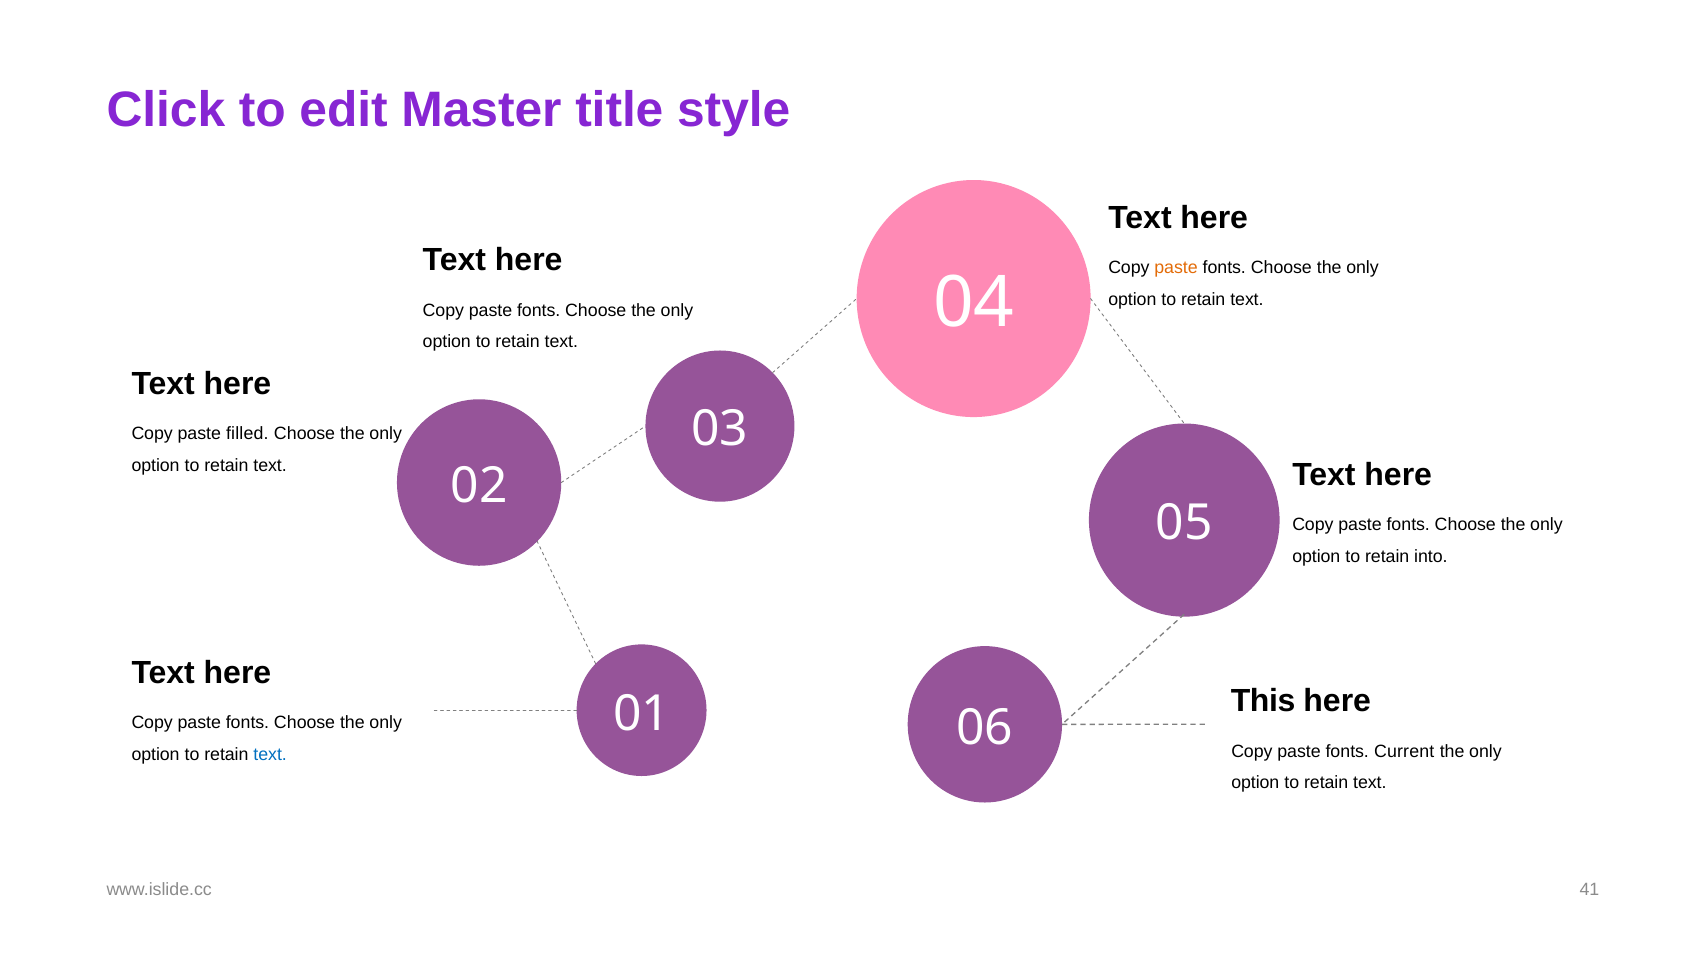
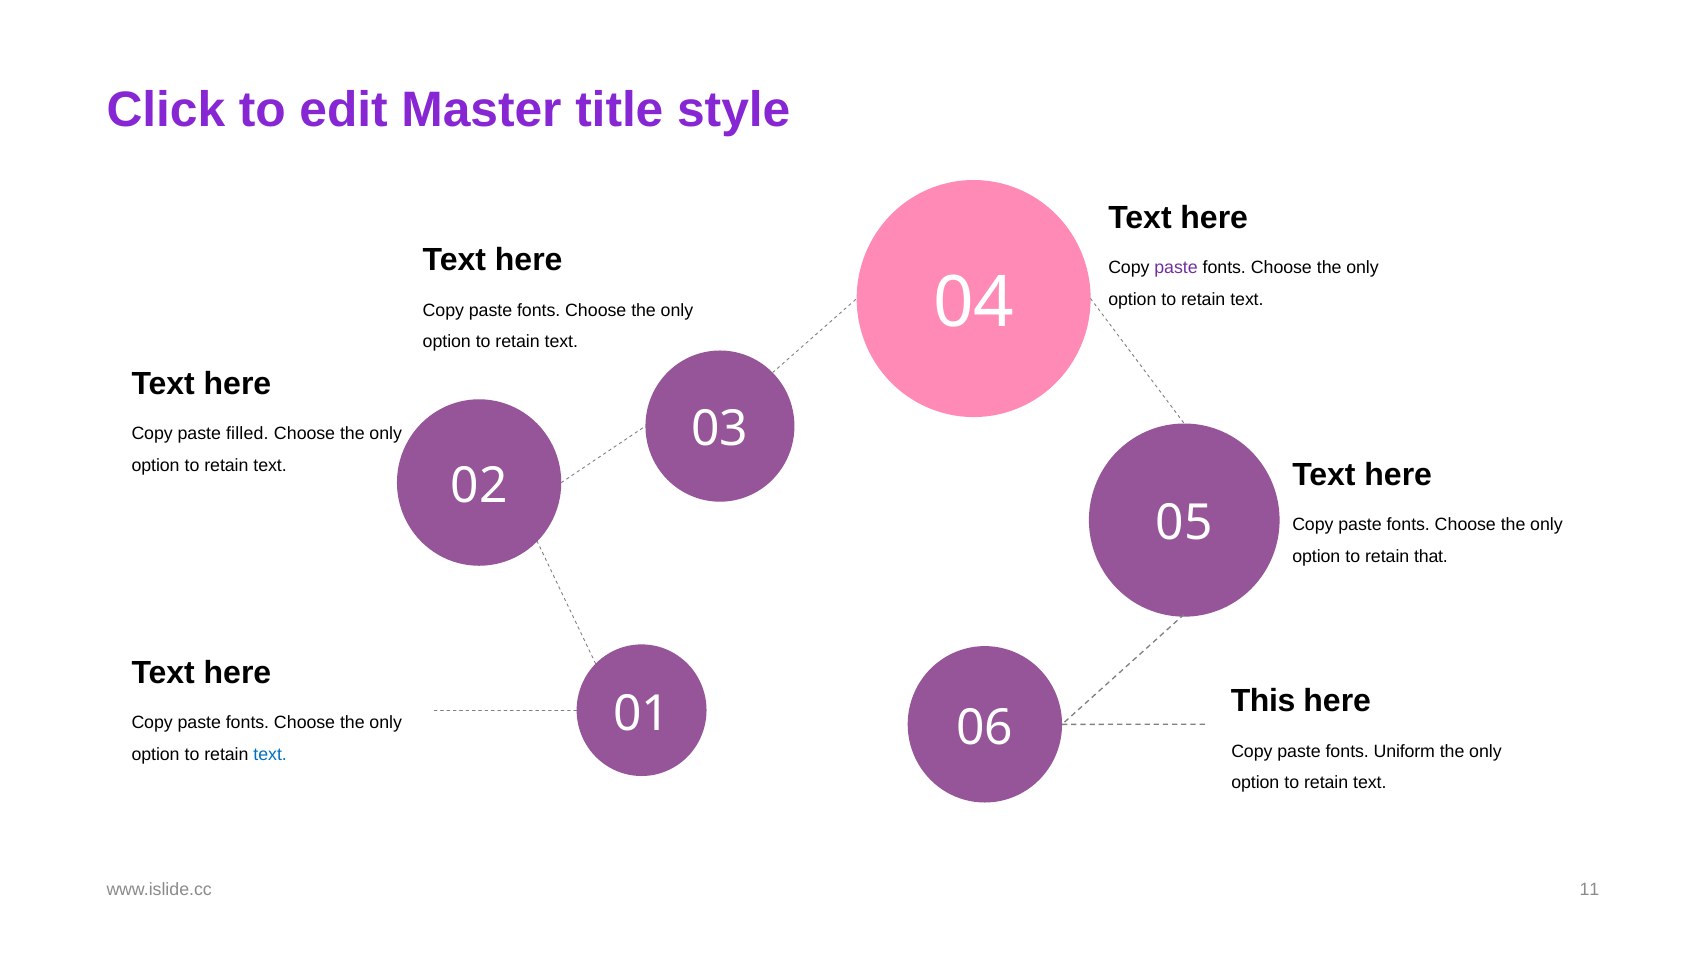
paste colour: orange -> purple (1176, 268)
into: into -> that (1431, 557)
Current: Current -> Uniform (1404, 751)
41: 41 -> 11 (1589, 889)
